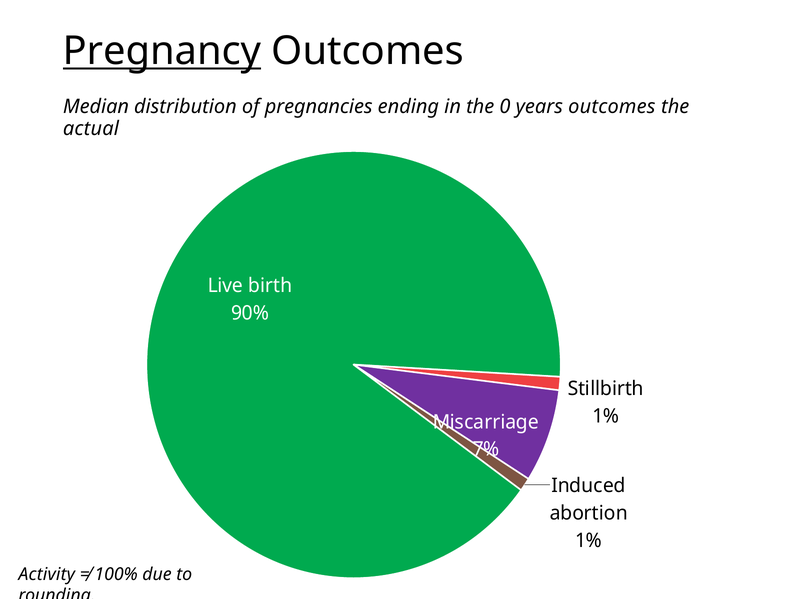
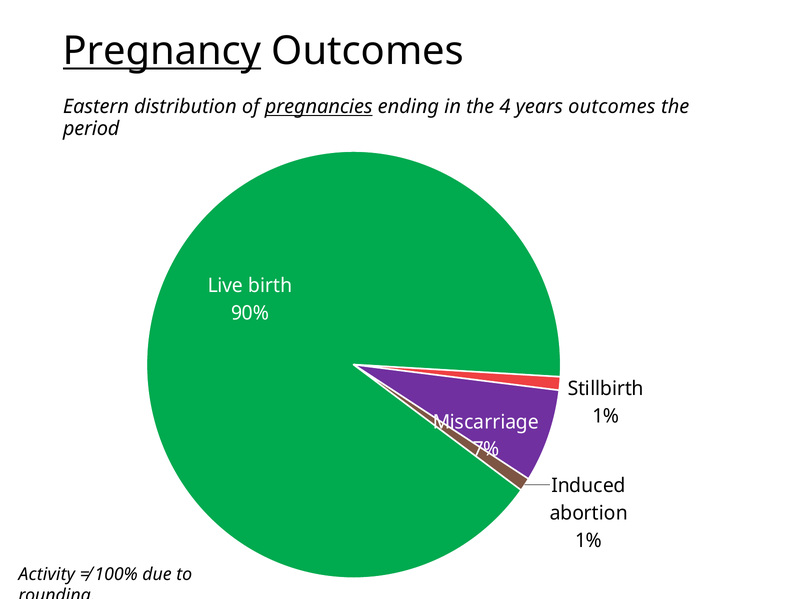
Median: Median -> Eastern (96, 107)
pregnancies underline: none -> present (319, 107)
0: 0 -> 4 (505, 107)
actual: actual -> period (91, 129)
